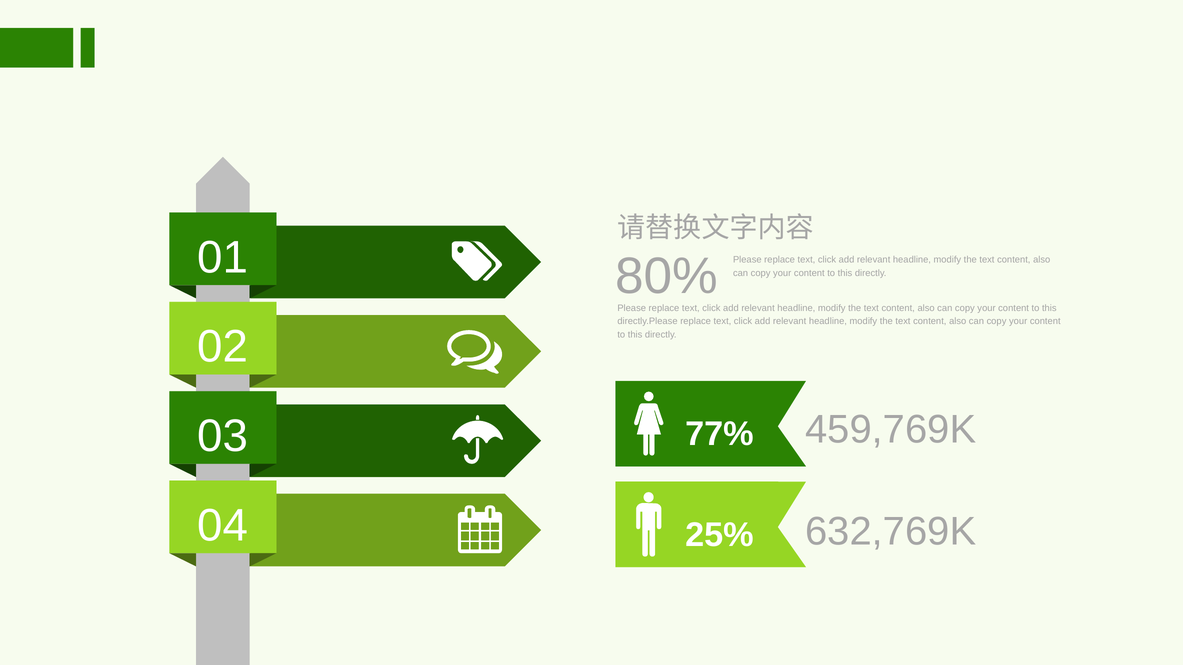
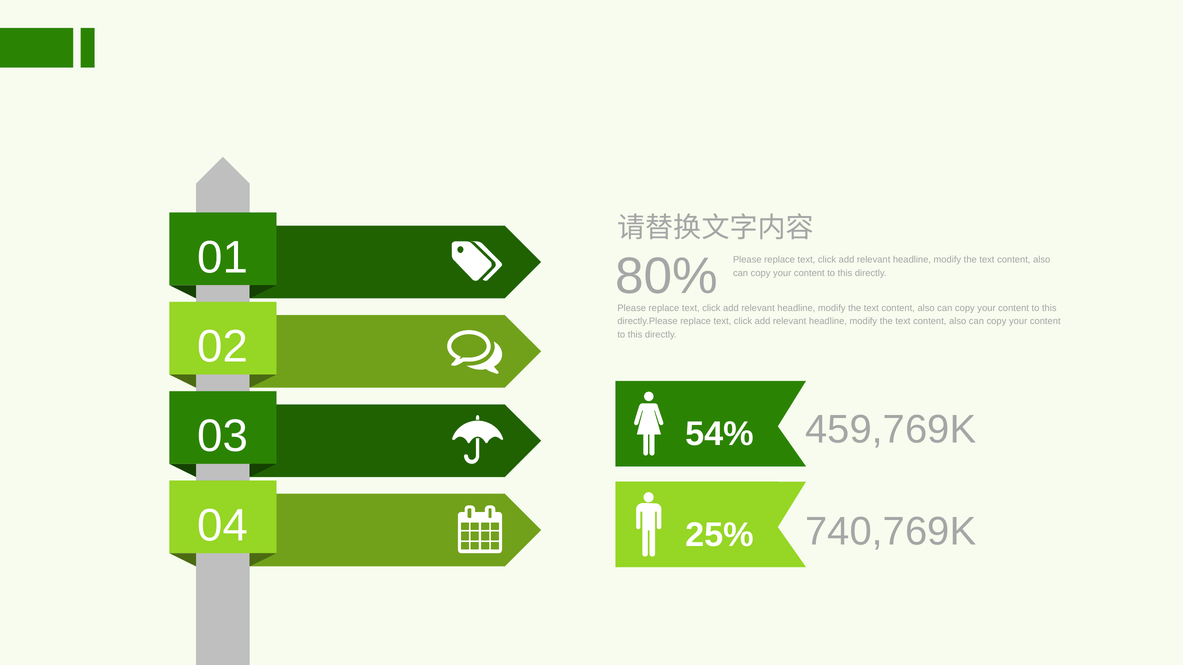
77%: 77% -> 54% (719, 434)
632,769K: 632,769K -> 740,769K (891, 532)
